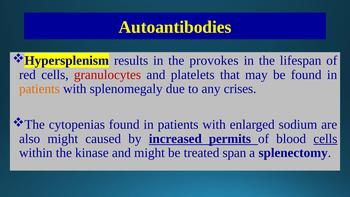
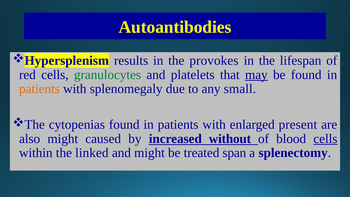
granulocytes colour: red -> green (108, 75)
may underline: none -> present (256, 75)
crises: crises -> small (240, 89)
sodium: sodium -> present (298, 124)
permits: permits -> without (230, 139)
kinase: kinase -> linked (92, 153)
